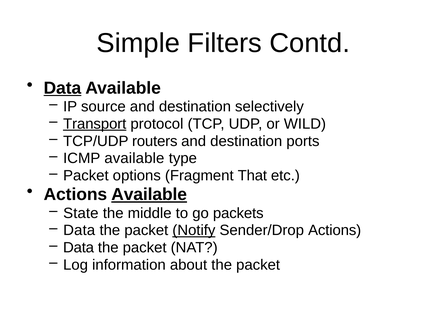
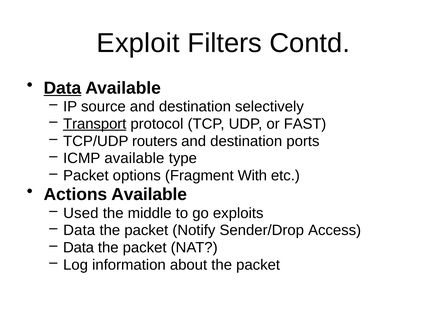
Simple: Simple -> Exploit (138, 43)
WILD: WILD -> FAST (305, 124)
That: That -> With (252, 176)
Available underline: present -> none (149, 195)
State: State -> Used (81, 213)
packets: packets -> exploits (238, 213)
Notify underline: present -> none (194, 231)
Sender/Drop Actions: Actions -> Access (335, 231)
